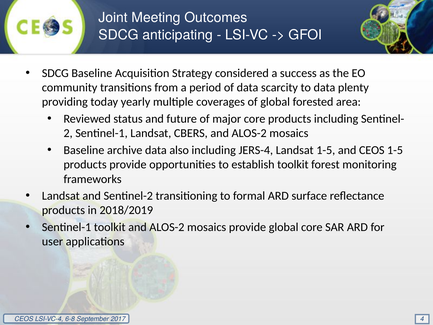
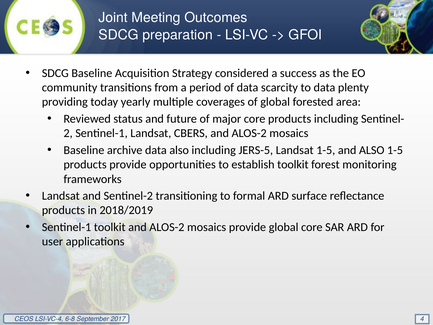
anticipating: anticipating -> preparation (178, 35)
JERS-4: JERS-4 -> JERS-5 (256, 150)
and CEOS: CEOS -> ALSO (372, 150)
